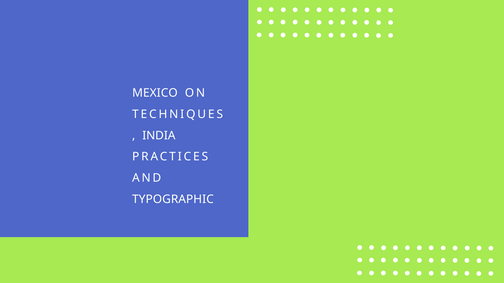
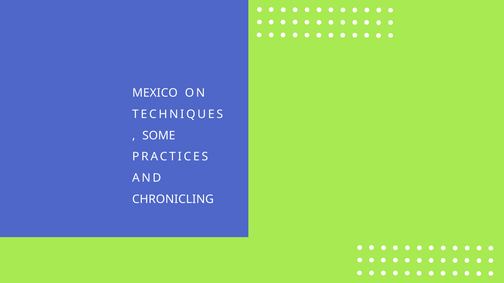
INDIA: INDIA -> SOME (159, 136)
TYPOGRAPHIC: TYPOGRAPHIC -> CHRONICLING (173, 200)
